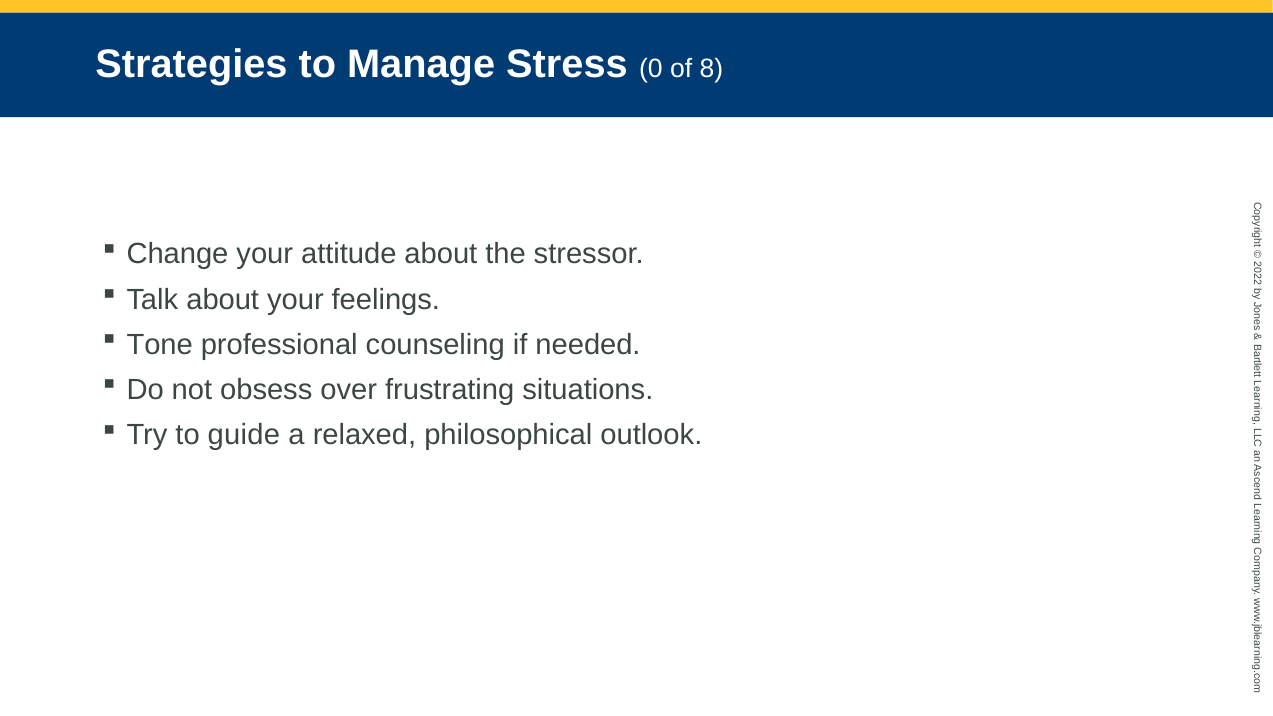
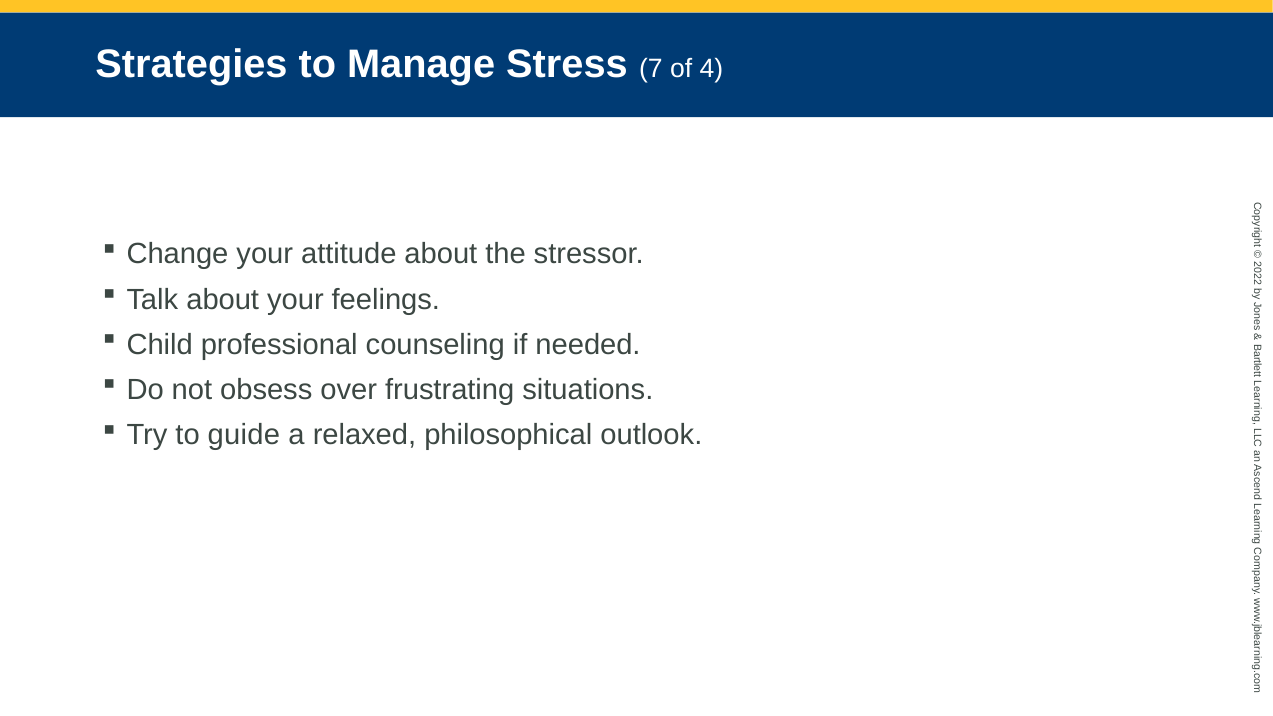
Stress 0: 0 -> 7 (651, 68)
8: 8 -> 4 (711, 68)
Tone: Tone -> Child (160, 345)
